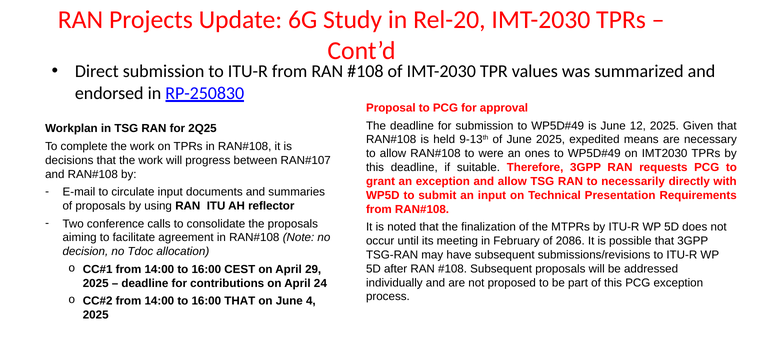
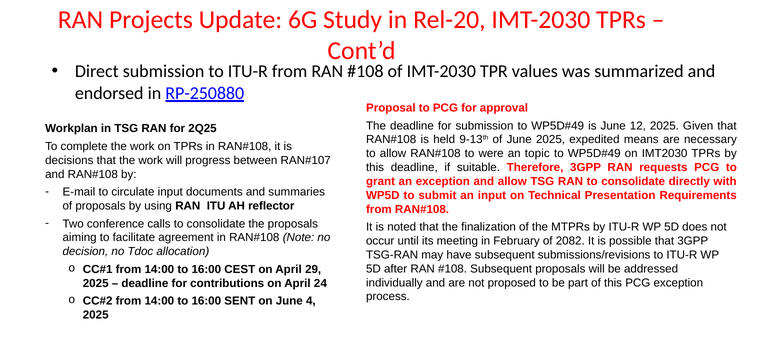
RP-250830: RP-250830 -> RP-250880 (205, 93)
ones: ones -> topic (537, 153)
RAN to necessarily: necessarily -> consolidate (633, 181)
2086: 2086 -> 2082 (570, 241)
16:00 THAT: THAT -> SENT (240, 301)
